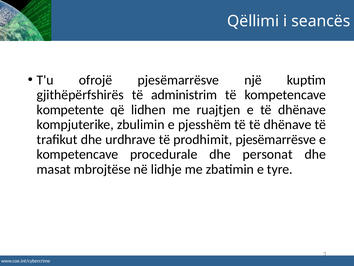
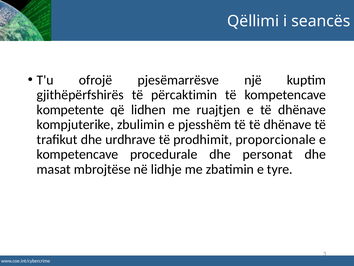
administrim: administrim -> përcaktimin (184, 95)
prodhimit pjesëmarrësve: pjesëmarrësve -> proporcionale (276, 139)
